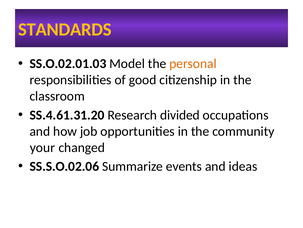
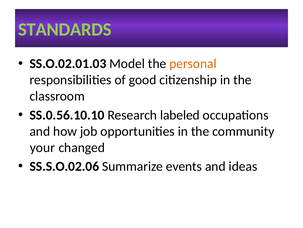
STANDARDS colour: yellow -> light green (65, 29)
SS.4.61.31.20: SS.4.61.31.20 -> SS.0.56.10.10 (67, 115)
divided: divided -> labeled (180, 115)
